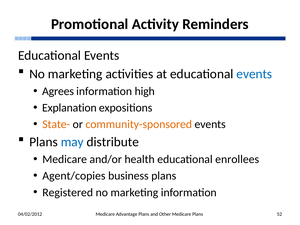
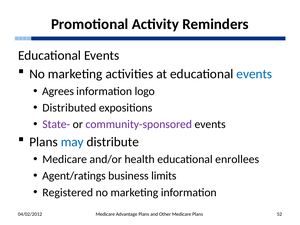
high: high -> logo (145, 91)
Explanation: Explanation -> Distributed (69, 108)
State- colour: orange -> purple (56, 124)
community-sponsored colour: orange -> purple (139, 124)
Agent/copies: Agent/copies -> Agent/ratings (74, 176)
business plans: plans -> limits (164, 176)
